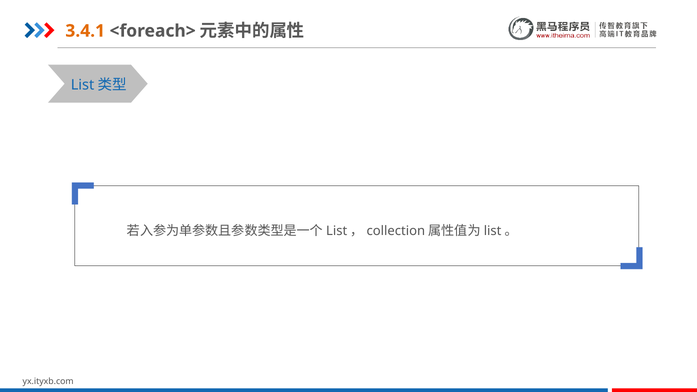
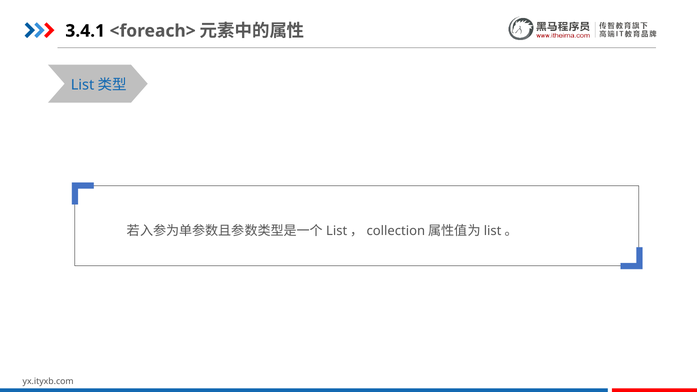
3.4.1 colour: orange -> black (85, 31)
